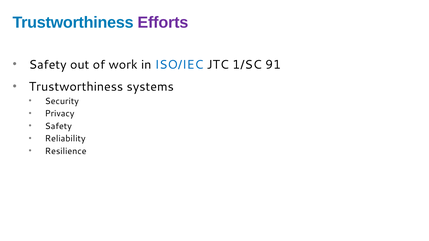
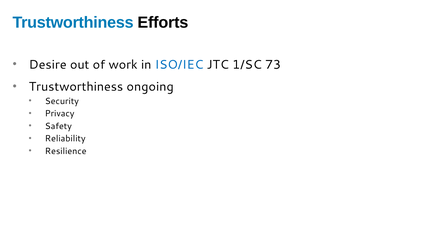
Efforts colour: purple -> black (163, 22)
Safety: Safety -> Desire (48, 65)
91: 91 -> 73 (273, 65)
systems: systems -> ongoing (150, 87)
